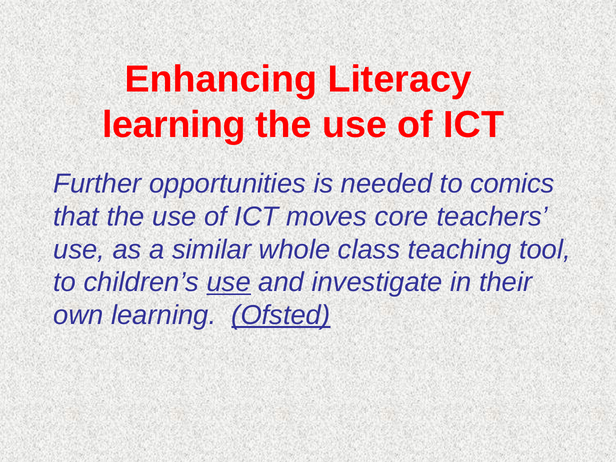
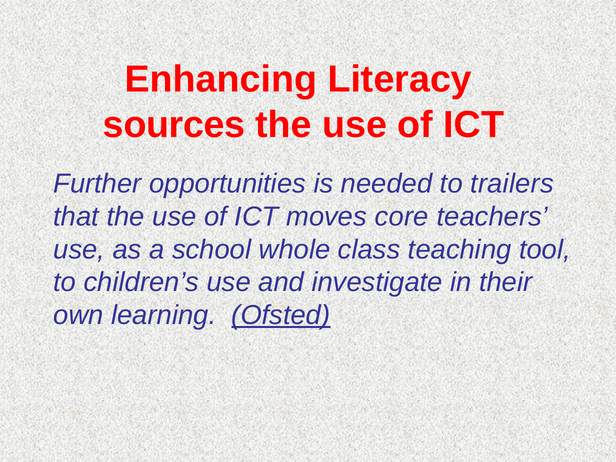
learning: learning -> sources (174, 125)
comics: comics -> trailers (512, 184)
similar: similar -> school (212, 250)
use underline: present -> none (229, 282)
